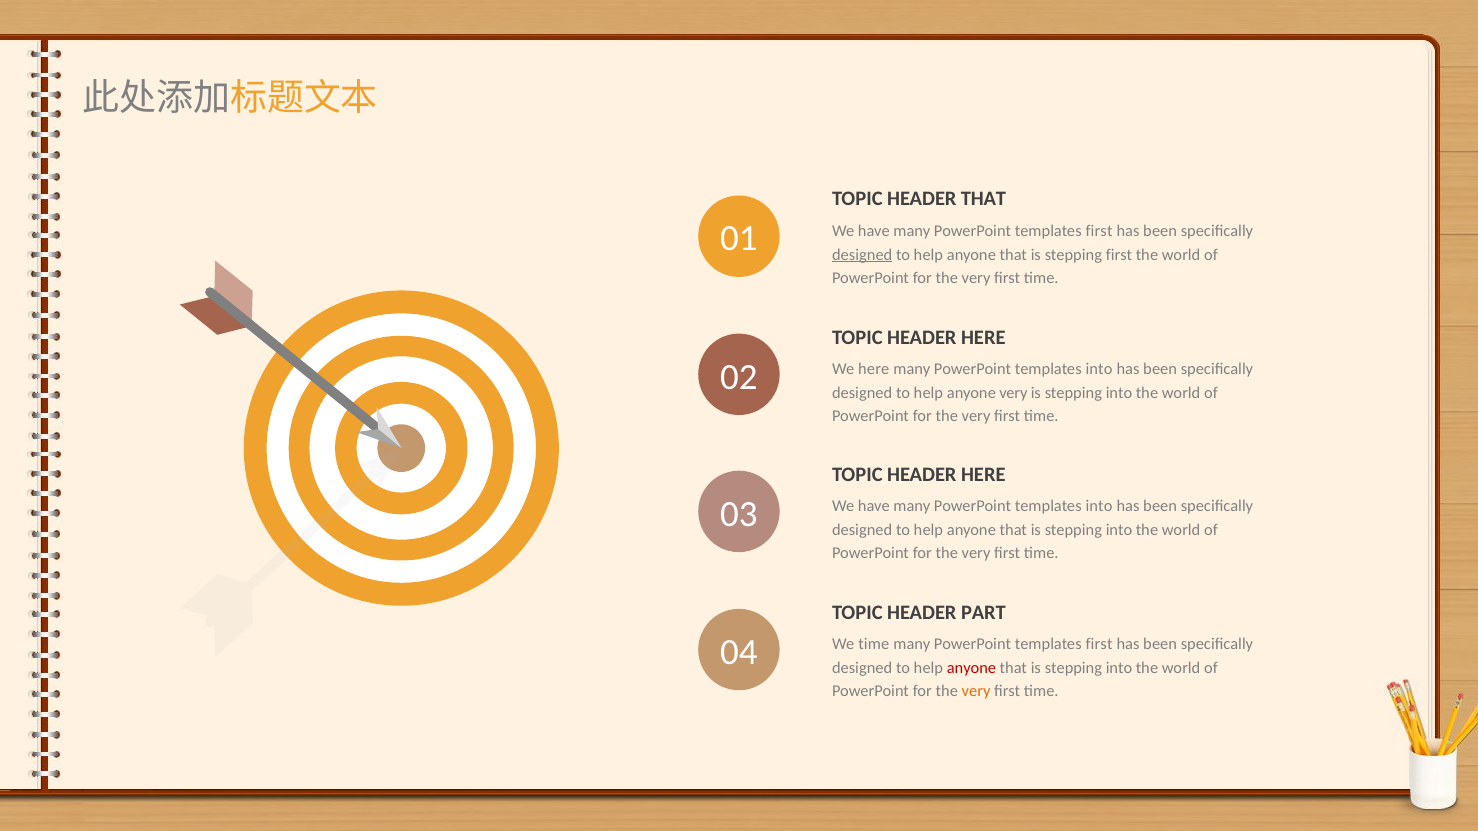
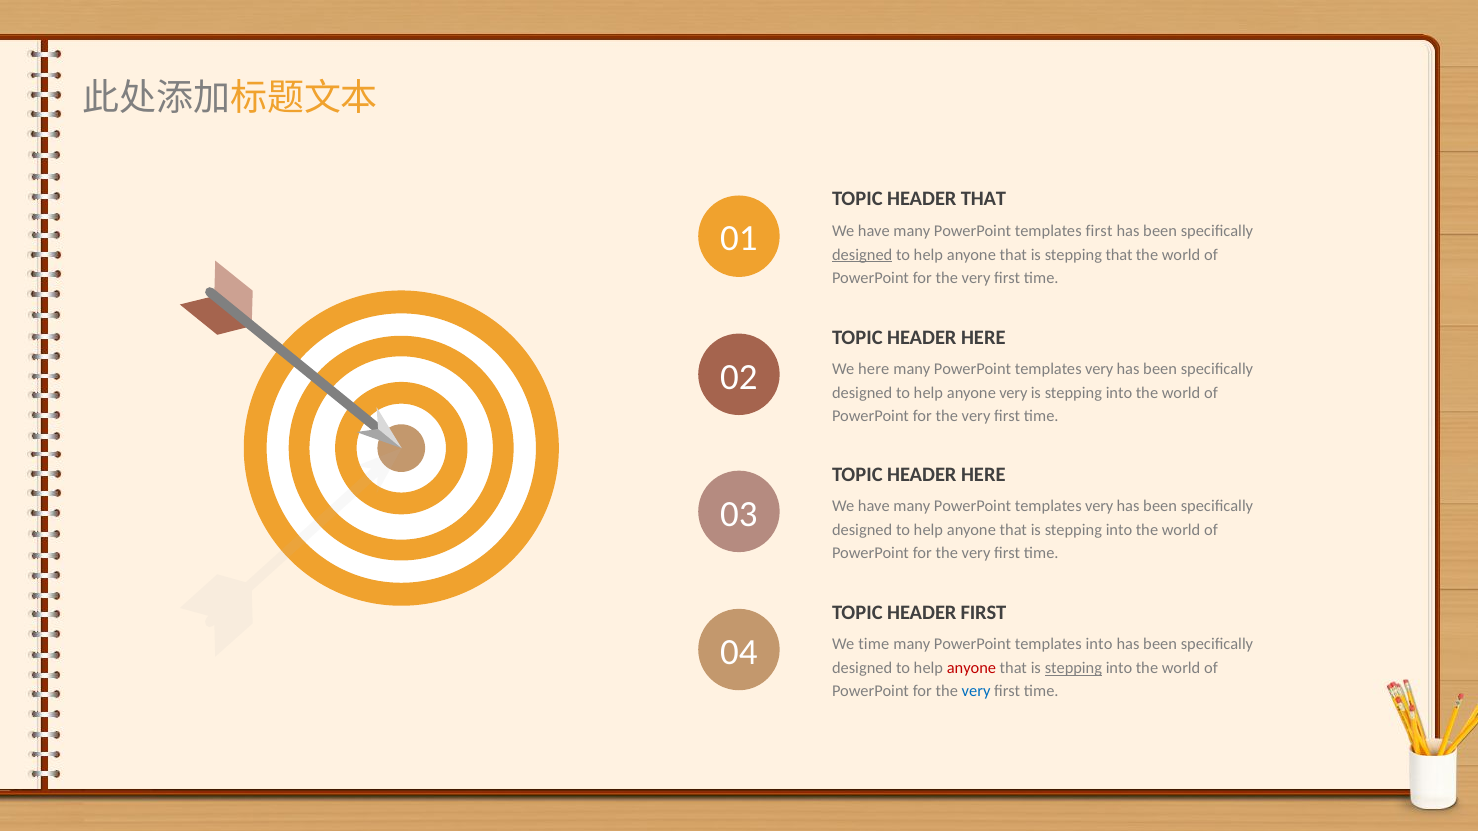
stepping first: first -> that (1119, 255)
into: into -> very (1099, 369)
into: into -> very (1099, 507)
HEADER PART: PART -> FIRST (983, 613)
first: first -> into (1099, 645)
stepping underline: none -> present (1073, 668)
very colour: orange -> blue (976, 692)
